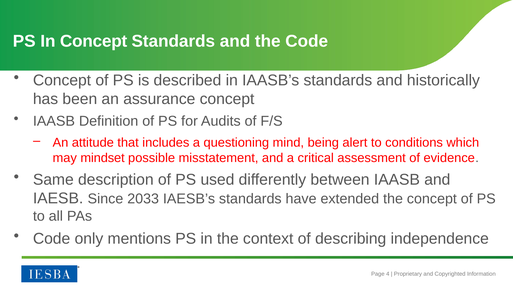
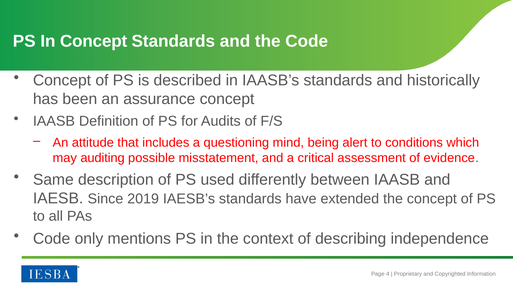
mindset: mindset -> auditing (103, 158)
2033: 2033 -> 2019 (143, 199)
